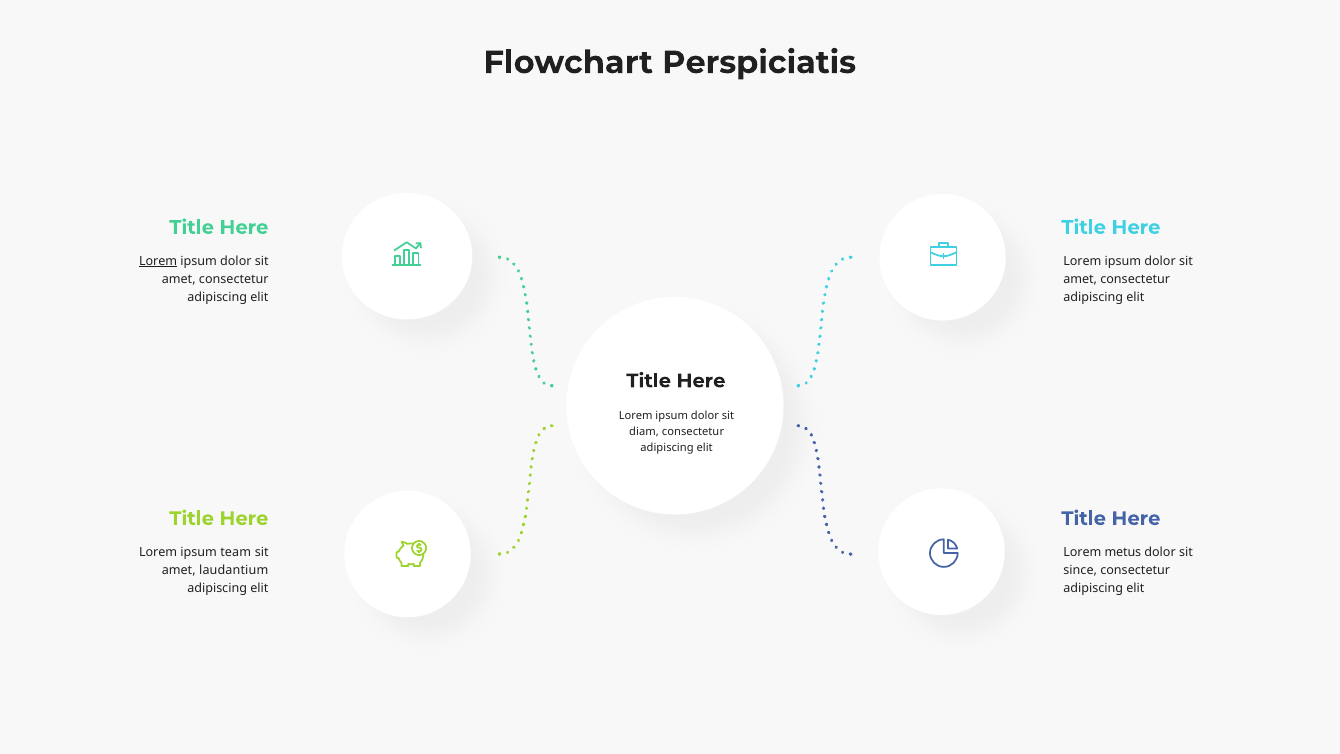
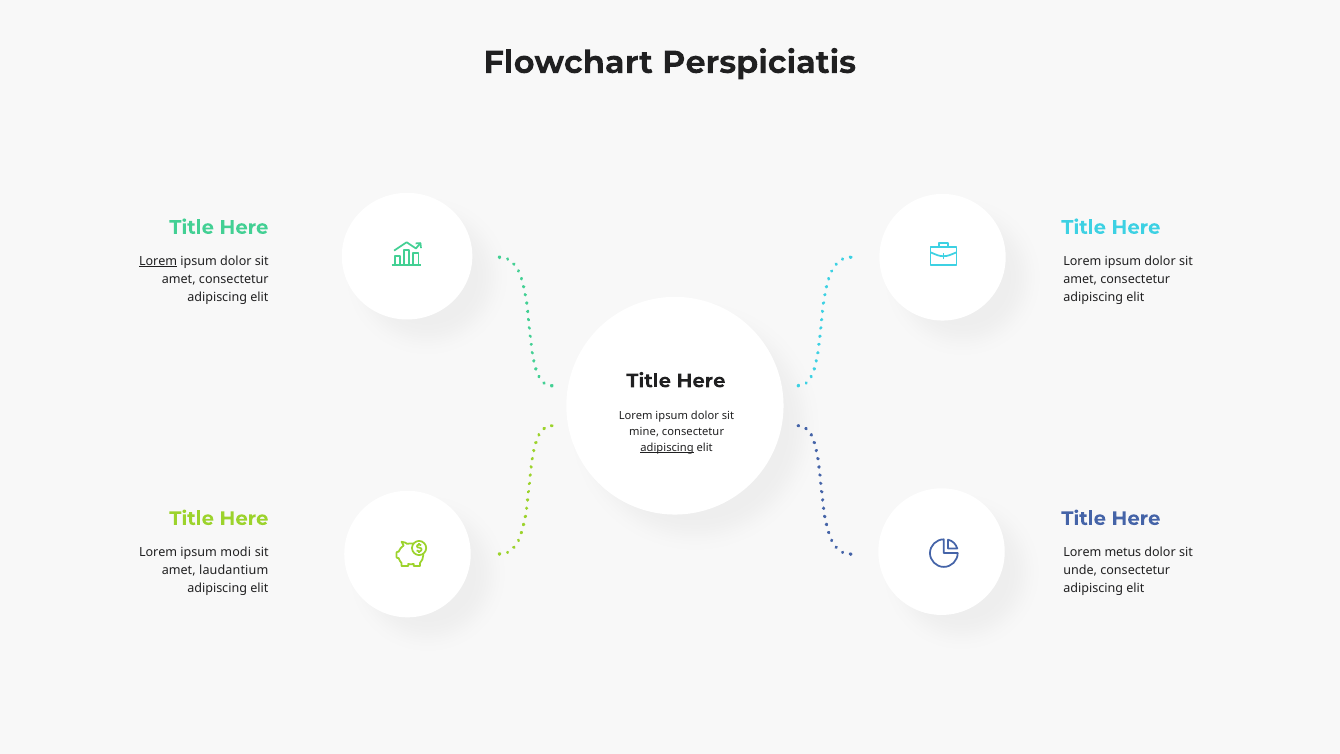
diam: diam -> mine (644, 432)
adipiscing underline: none -> present (667, 448)
team: team -> modi (236, 552)
since: since -> unde (1080, 570)
